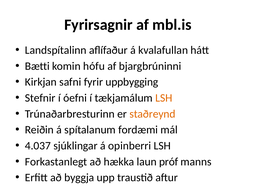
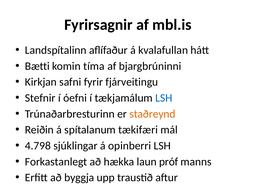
hófu: hófu -> tíma (94, 66)
uppbygging: uppbygging -> fjárveitingu (132, 82)
LSH colour: orange -> blue (164, 98)
fordæmi: fordæmi -> tækifæri (138, 130)
4.037: 4.037 -> 4.798 (38, 146)
